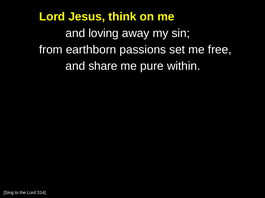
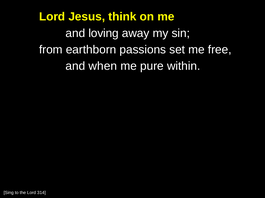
share: share -> when (103, 66)
